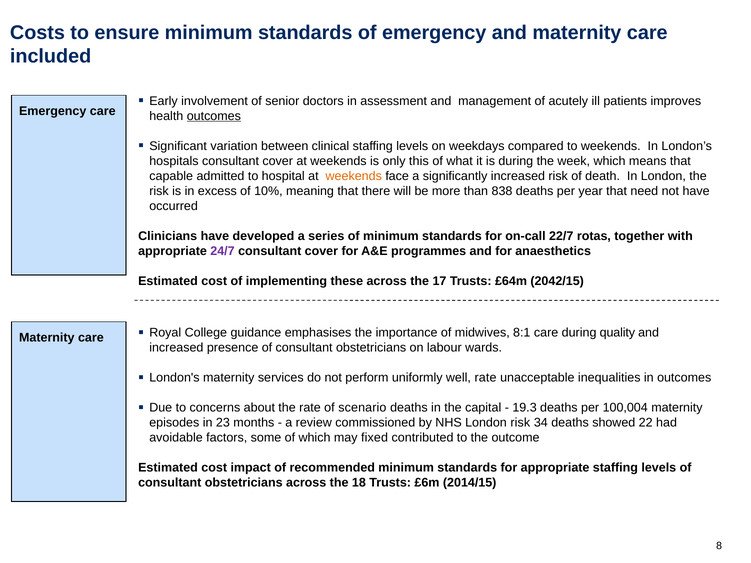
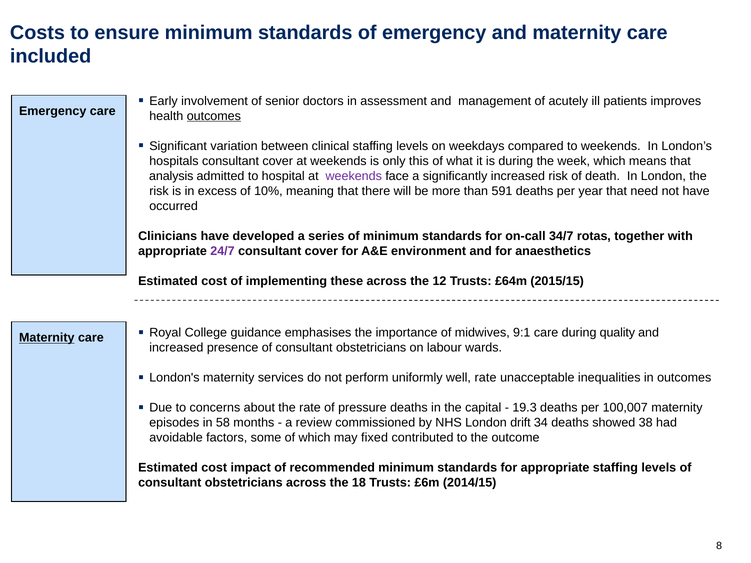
capable: capable -> analysis (171, 176)
weekends colour: orange -> purple (354, 176)
838: 838 -> 591 (502, 191)
22/7: 22/7 -> 34/7 (561, 236)
programmes: programmes -> environment (429, 251)
17: 17 -> 12 (440, 281)
2042/15: 2042/15 -> 2015/15 (557, 281)
Maternity underline: none -> present (47, 338)
8:1: 8:1 -> 9:1 (522, 333)
scenario: scenario -> pressure (362, 408)
100,004: 100,004 -> 100,007 (625, 408)
23: 23 -> 58 (223, 423)
London risk: risk -> drift (520, 423)
22: 22 -> 38 (646, 423)
